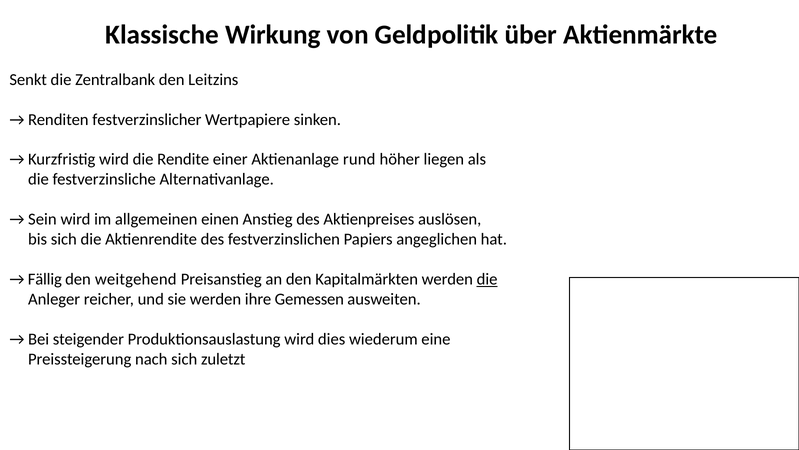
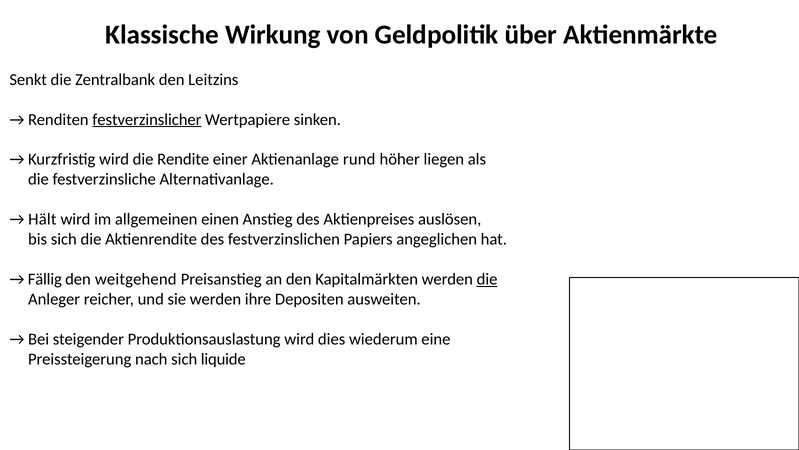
festverzinslicher underline: none -> present (147, 119)
Sein: Sein -> Hält (42, 219)
Gemessen: Gemessen -> Depositen (309, 299)
zuletzt: zuletzt -> liquide (223, 359)
